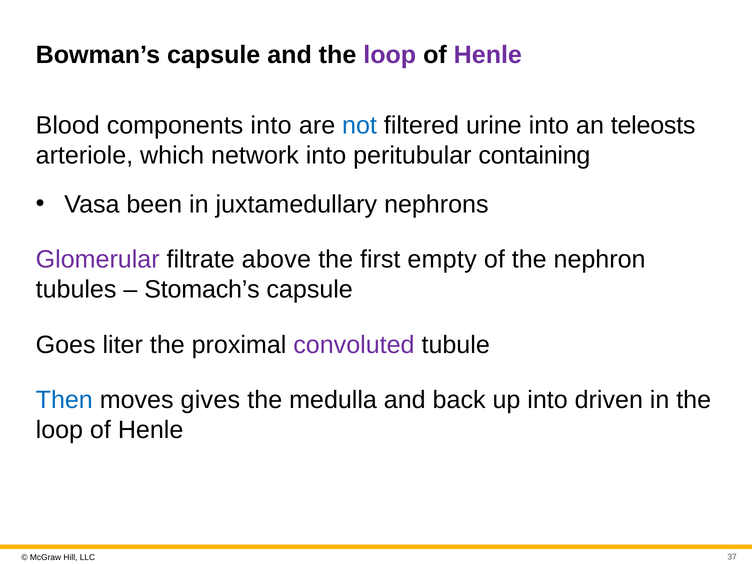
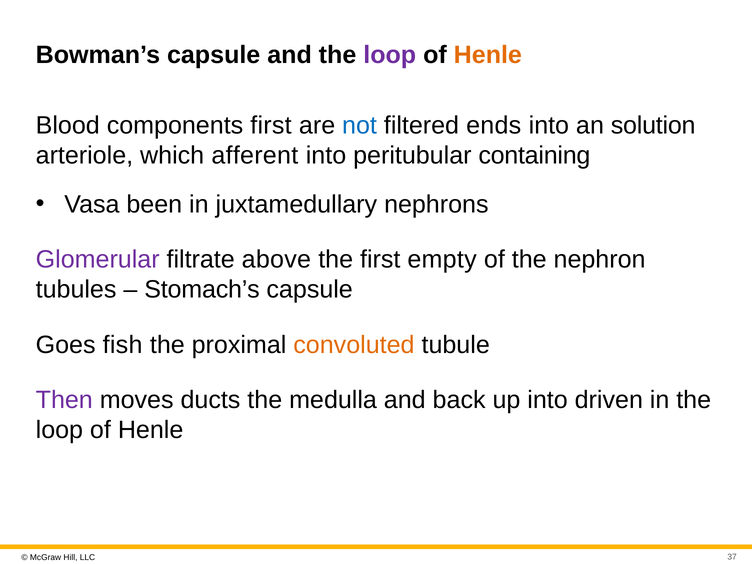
Henle colour: purple -> orange (488, 55)
components into: into -> first (271, 126)
urine: urine -> ends (494, 126)
teleosts: teleosts -> solution (653, 126)
network: network -> afferent (255, 156)
liter: liter -> fish (123, 345)
convoluted colour: purple -> orange (354, 345)
Then colour: blue -> purple (64, 400)
gives: gives -> ducts (210, 400)
